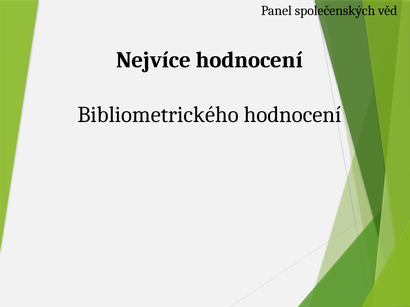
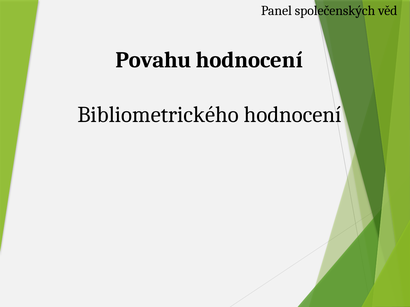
Nejvíce: Nejvíce -> Povahu (154, 60)
